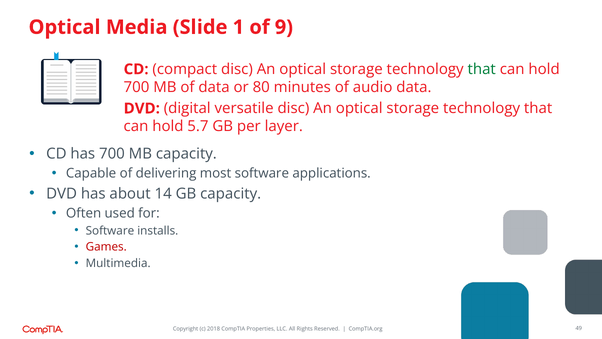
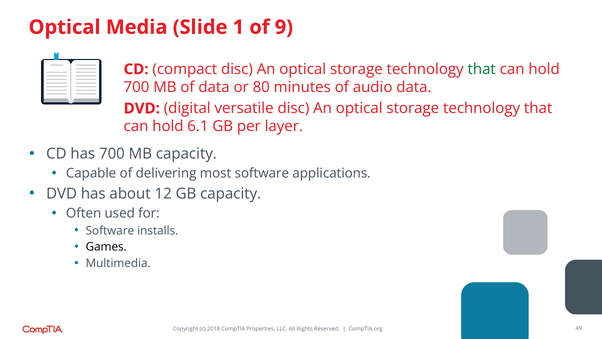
5.7: 5.7 -> 6.1 (198, 126)
14: 14 -> 12 (163, 194)
Games colour: red -> black (106, 247)
